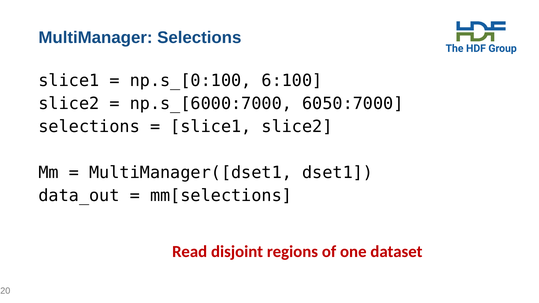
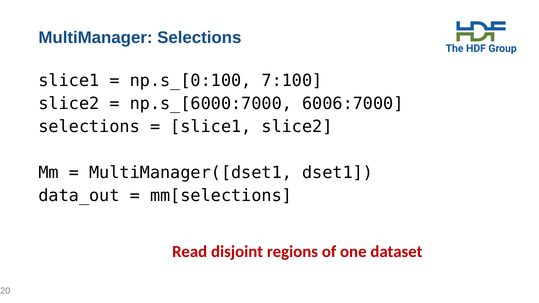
6:100: 6:100 -> 7:100 (292, 81)
6050:7000: 6050:7000 -> 6006:7000 (353, 104)
